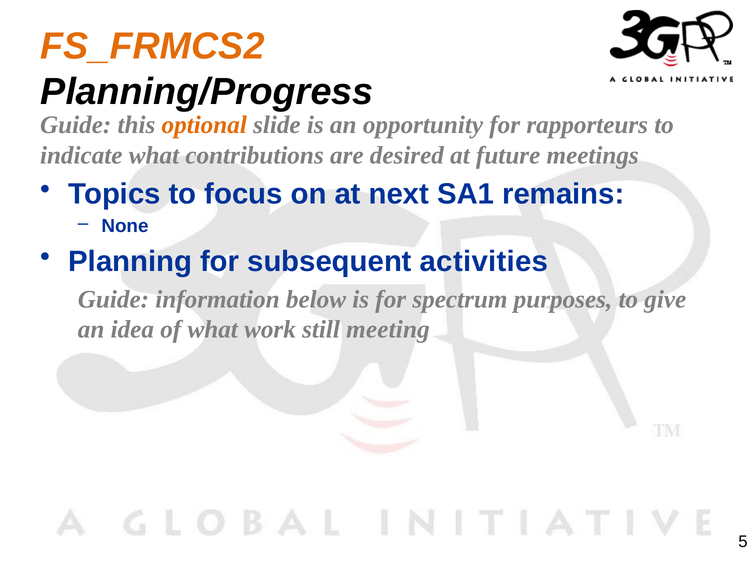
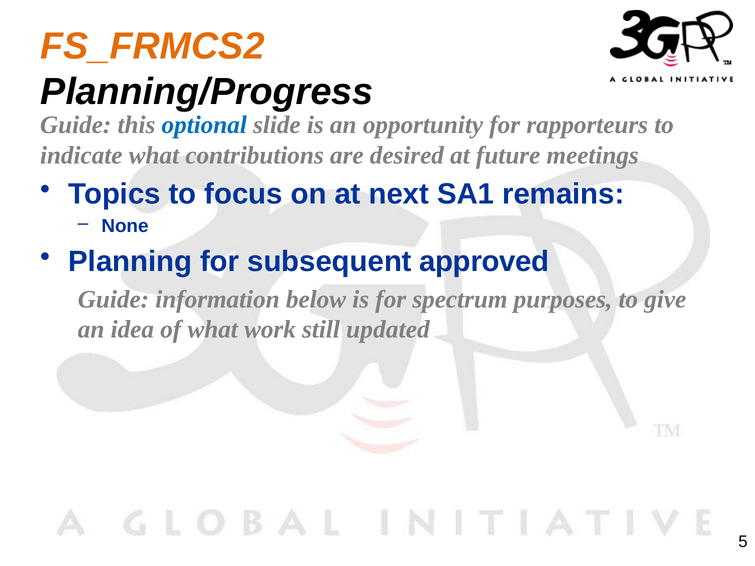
optional colour: orange -> blue (204, 125)
activities: activities -> approved (484, 262)
meeting: meeting -> updated (388, 330)
